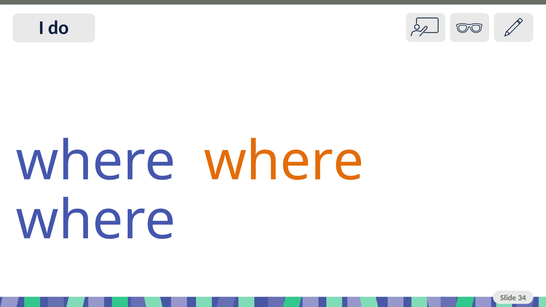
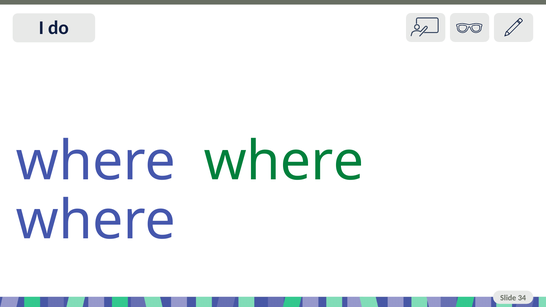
where colour: orange -> green (284, 162)
